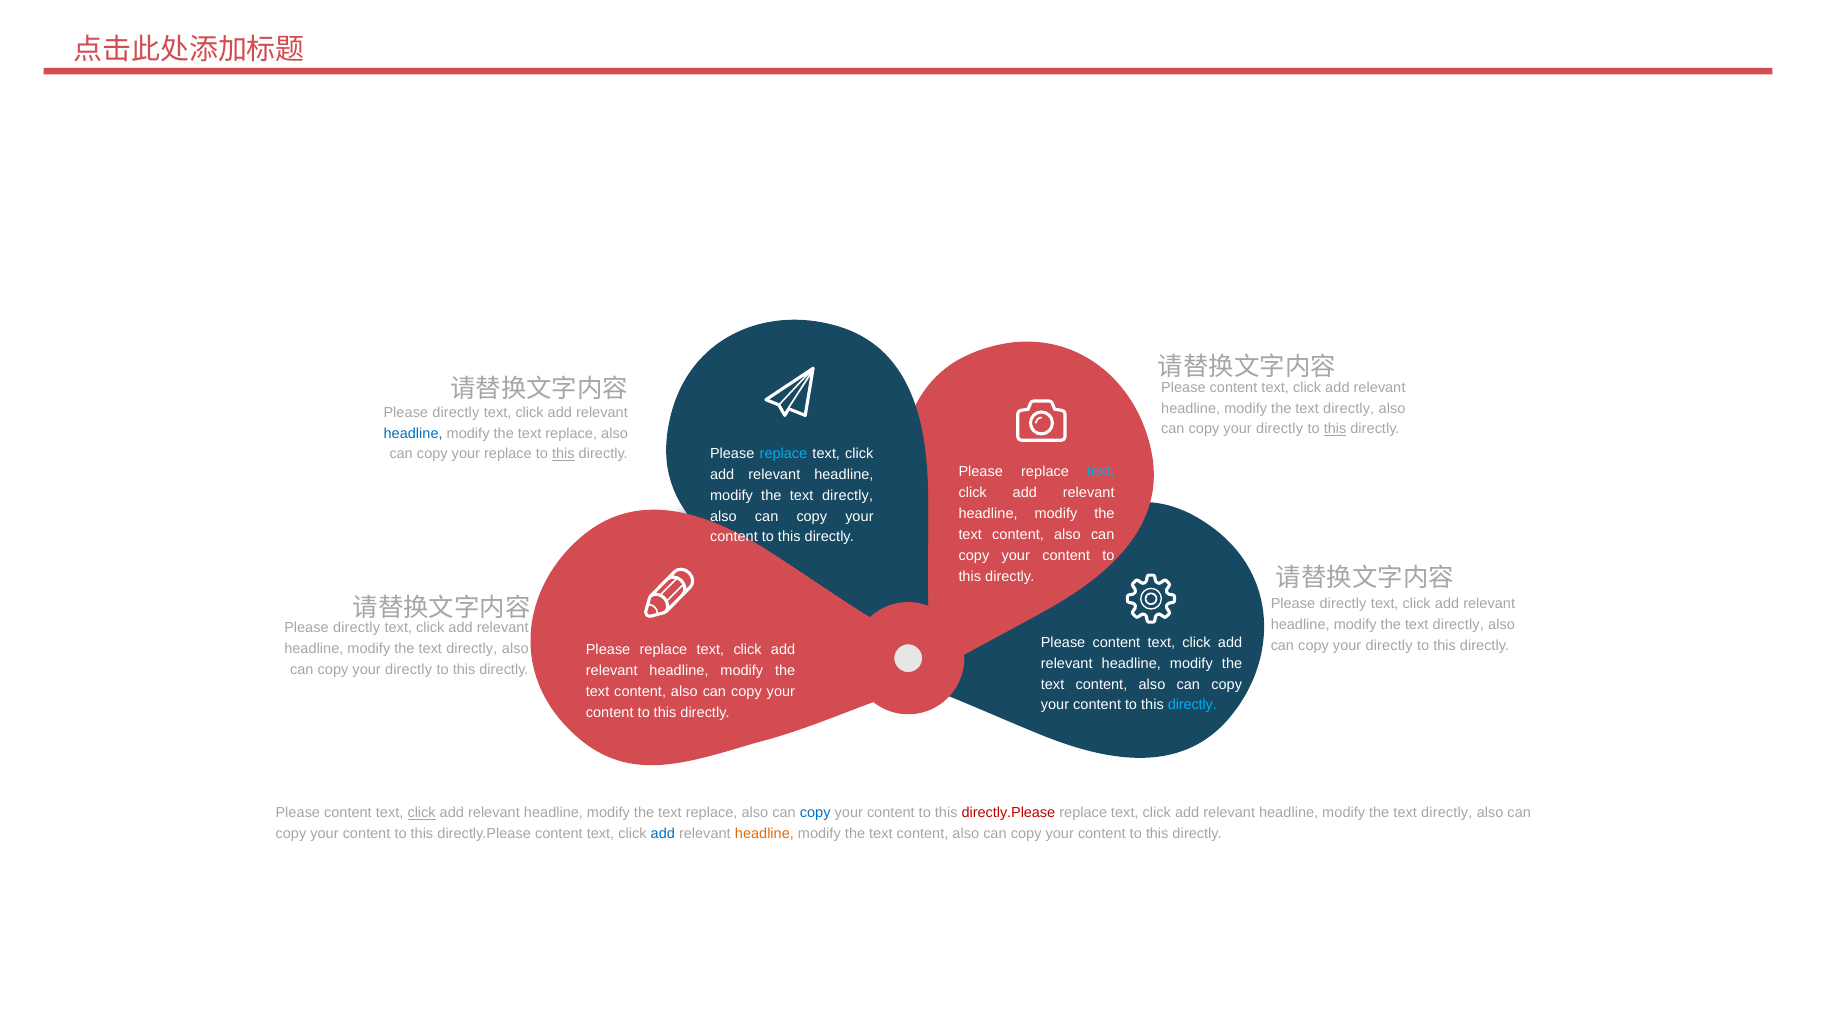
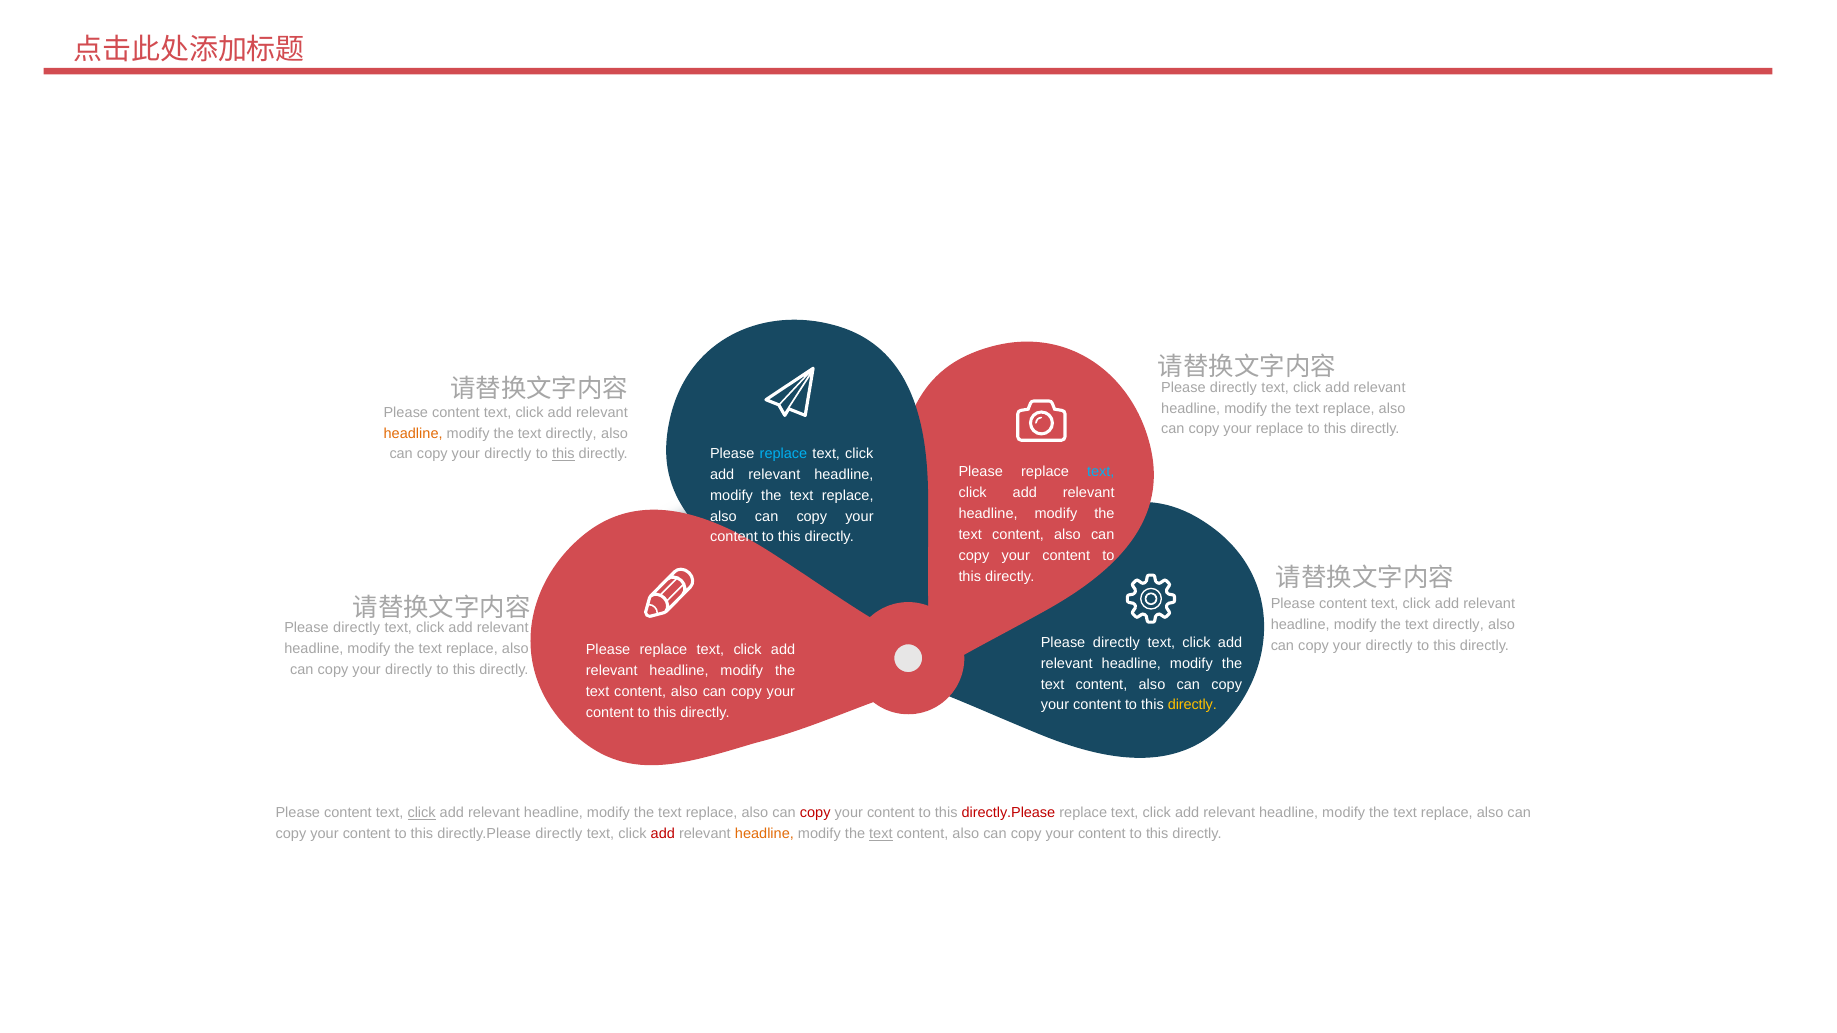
content: content -> directly (1233, 388)
directly: directly -> replace (1349, 408)
directly: directly -> content (456, 413)
directly: directly -> replace (1280, 429)
this underline: present -> none (1335, 429)
headline colour: blue -> orange (413, 433)
replace: replace -> directly (571, 433)
replace: replace -> directly (508, 454)
directly: directly -> replace (848, 496)
directly: directly -> content (1343, 604)
content: content -> directly (1116, 643)
directly: directly -> replace (472, 649)
directly colour: light blue -> yellow (1192, 705)
copy colour: blue -> red (815, 813)
directly: directly -> replace (1447, 813)
directly.Please content: content -> directly (559, 834)
add colour: blue -> red (663, 834)
text underline: none -> present (881, 834)
